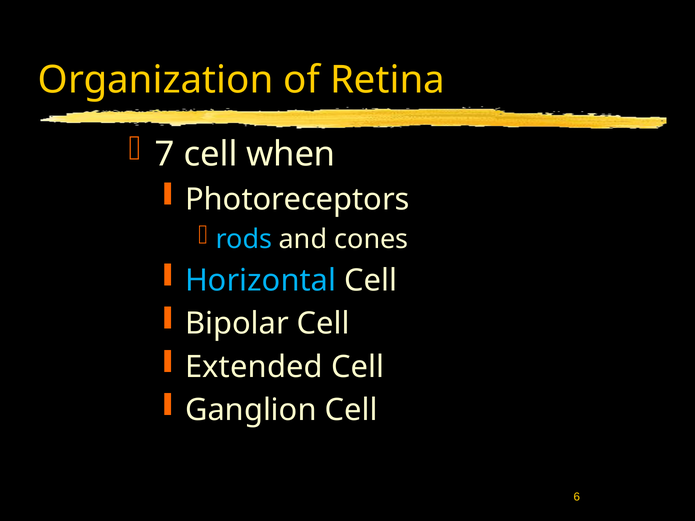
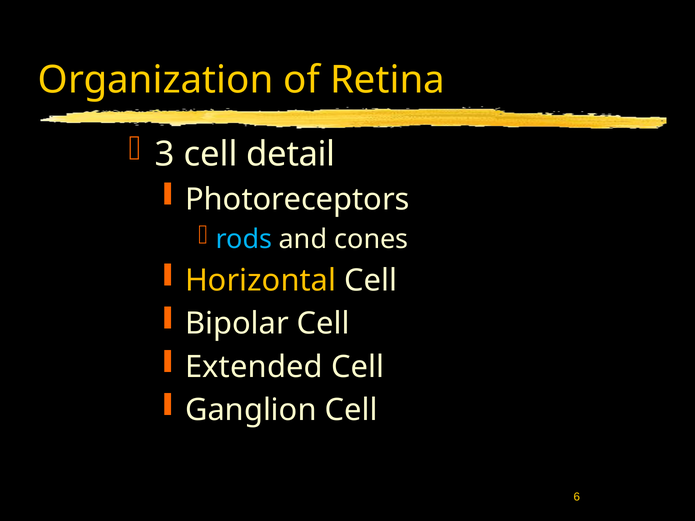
7: 7 -> 3 (165, 154)
when: when -> detail (291, 154)
Horizontal colour: light blue -> yellow (261, 281)
